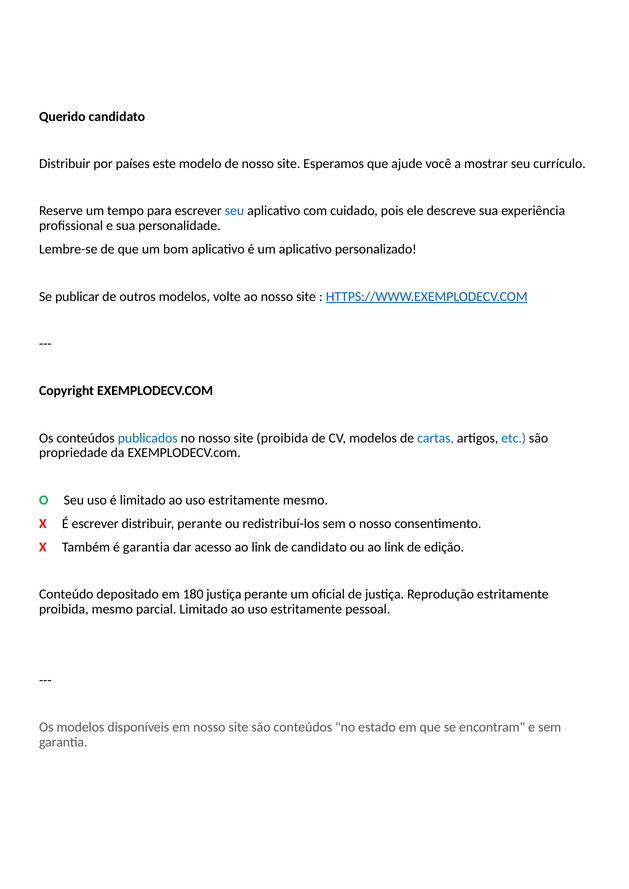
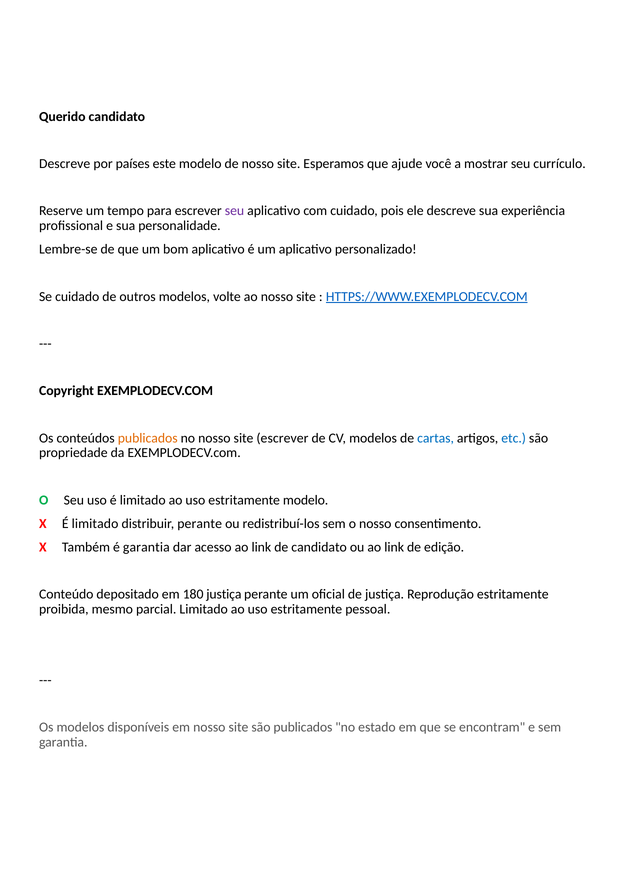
Distribuir: Distribuir -> Descreve (65, 164)
seu colour: blue -> purple (235, 211)
Se publicar: publicar -> cuidado (77, 297)
publicados colour: blue -> orange (148, 438)
site proibida: proibida -> escrever (282, 438)
estritamente mesmo: mesmo -> modelo (306, 500)
X É escrever: escrever -> limitado (95, 524)
são conteúdos: conteúdos -> publicados (303, 727)
